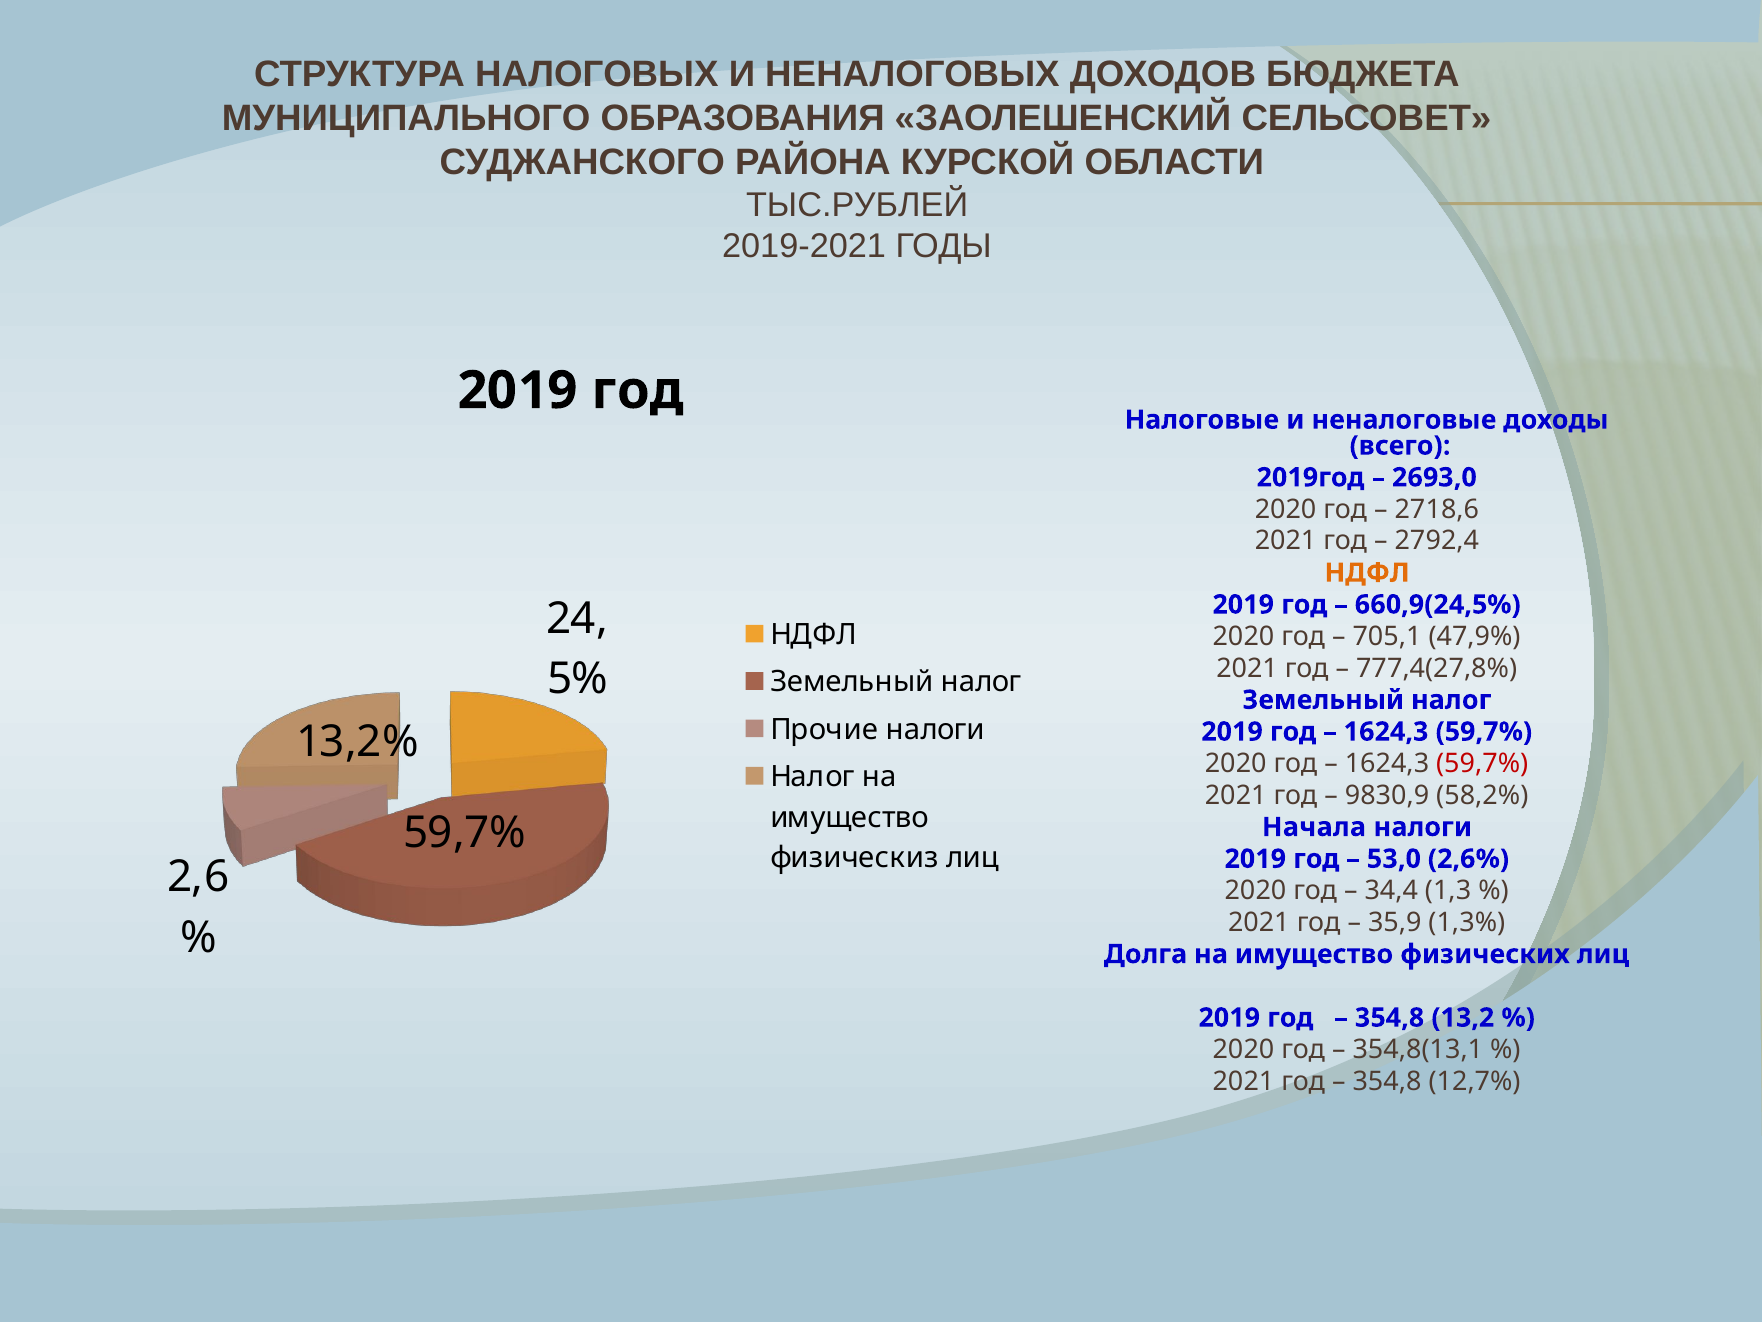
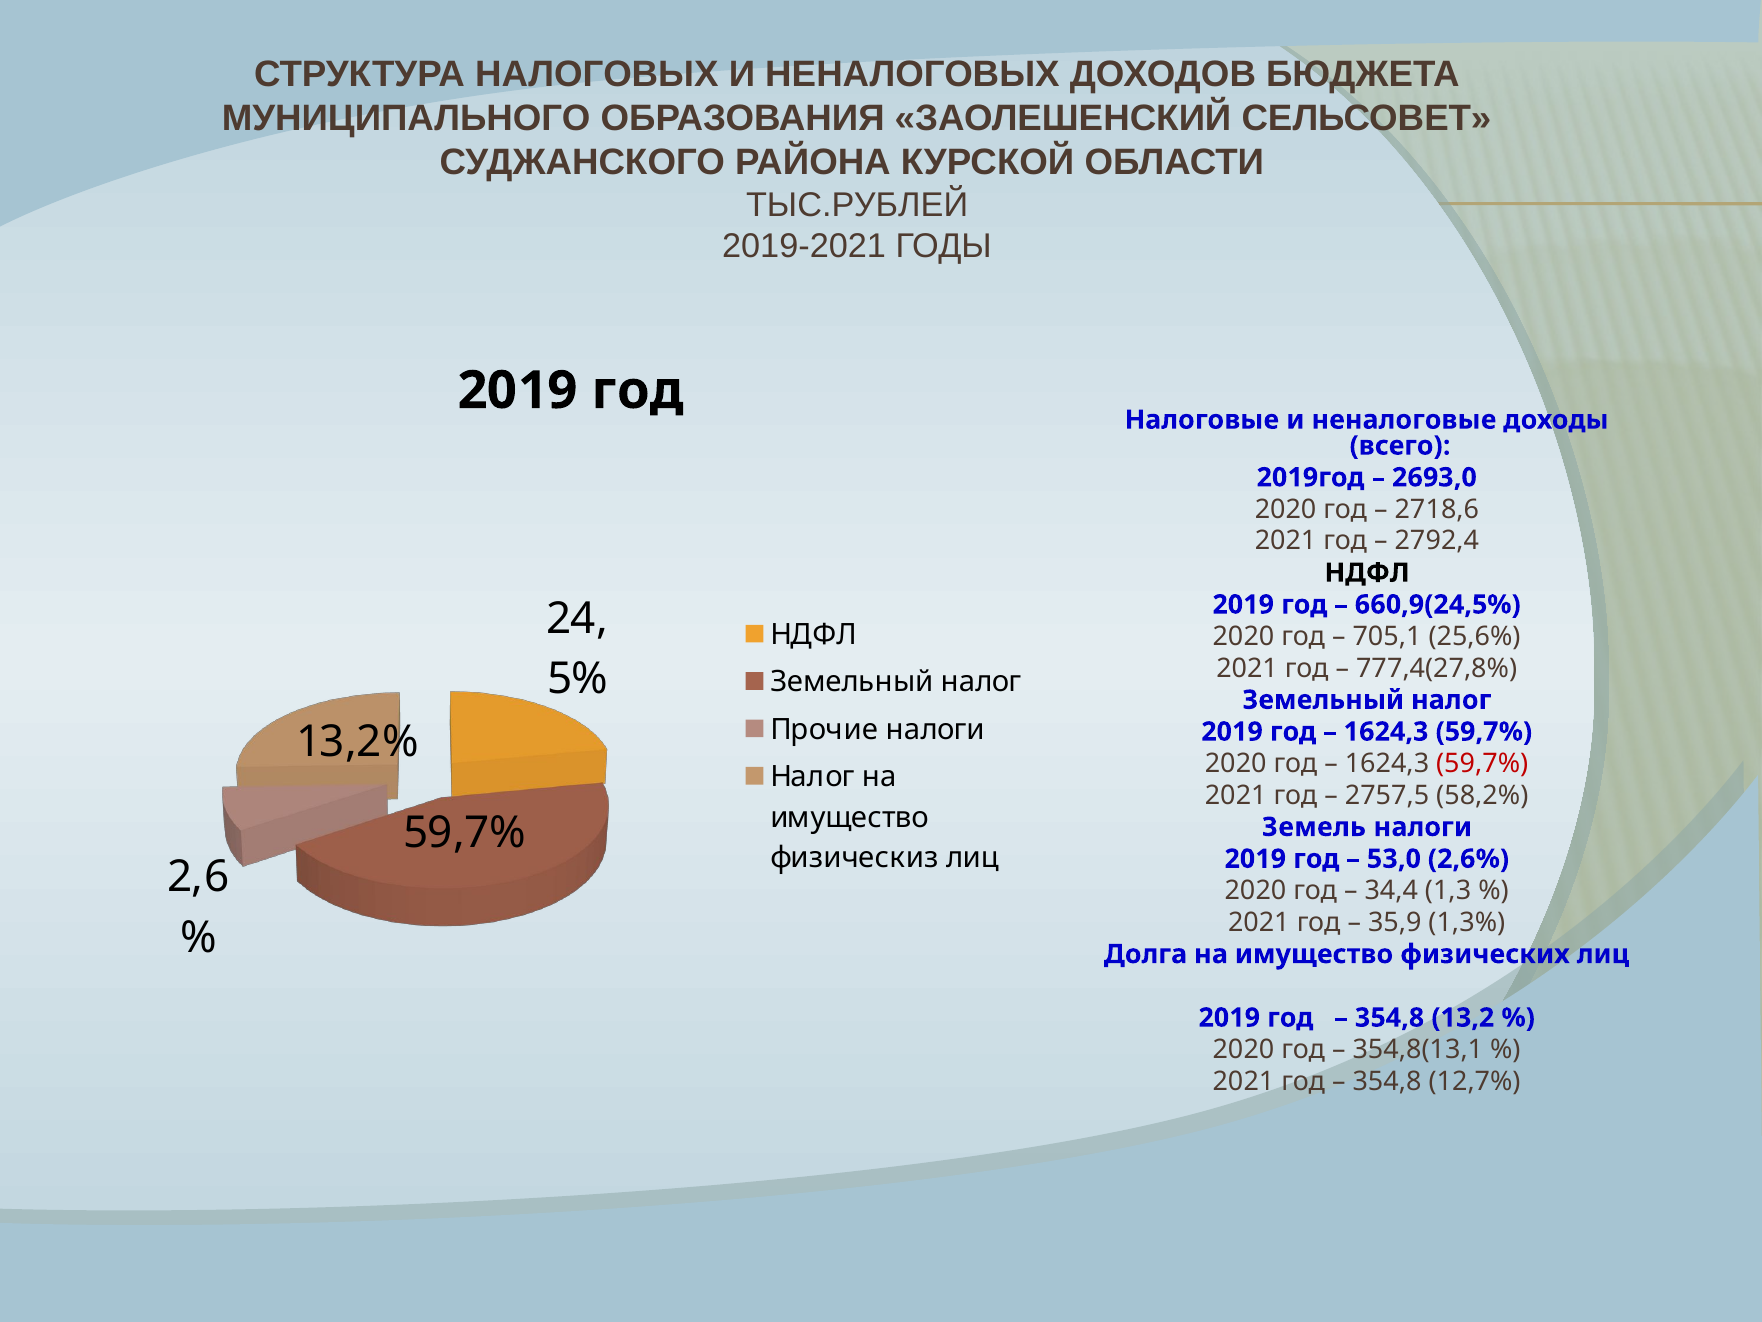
НДФЛ colour: orange -> black (1367, 573)
47,9%: 47,9% -> 25,6% (1475, 636)
9830,9: 9830,9 -> 2757,5 (1387, 795)
Начала: Начала -> Земель (1314, 827)
